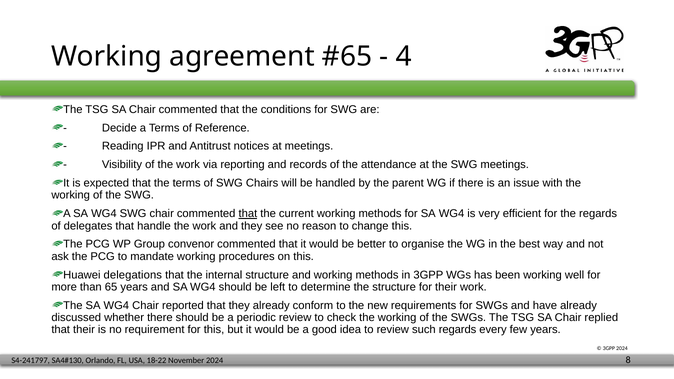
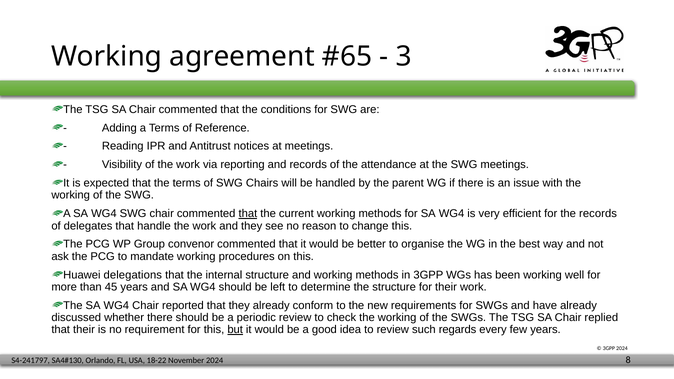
4: 4 -> 3 (404, 57)
Decide: Decide -> Adding (119, 128)
the regards: regards -> records (598, 214)
65: 65 -> 45 (111, 287)
but underline: none -> present (235, 330)
